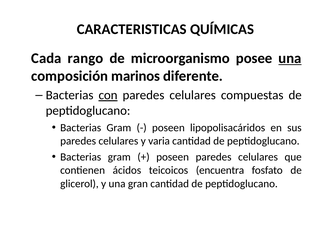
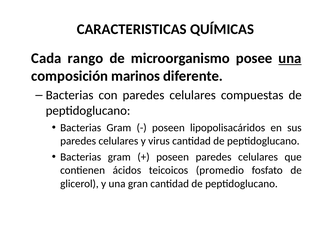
con underline: present -> none (108, 95)
varia: varia -> virus (159, 141)
encuentra: encuentra -> promedio (220, 170)
